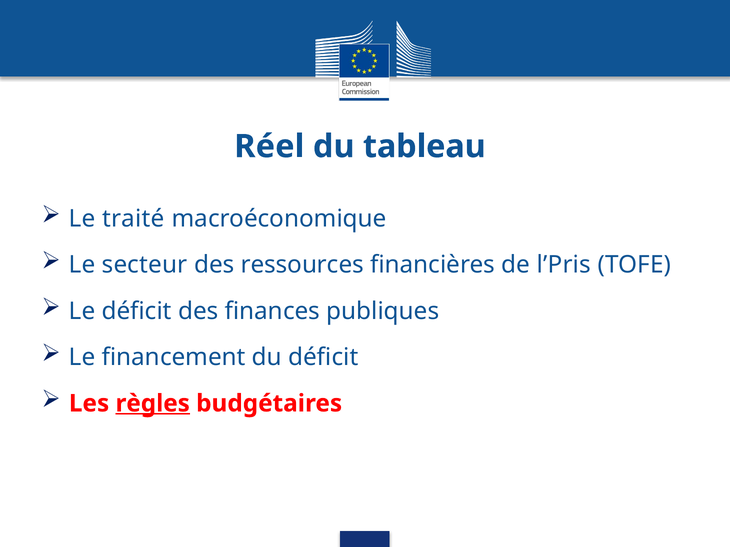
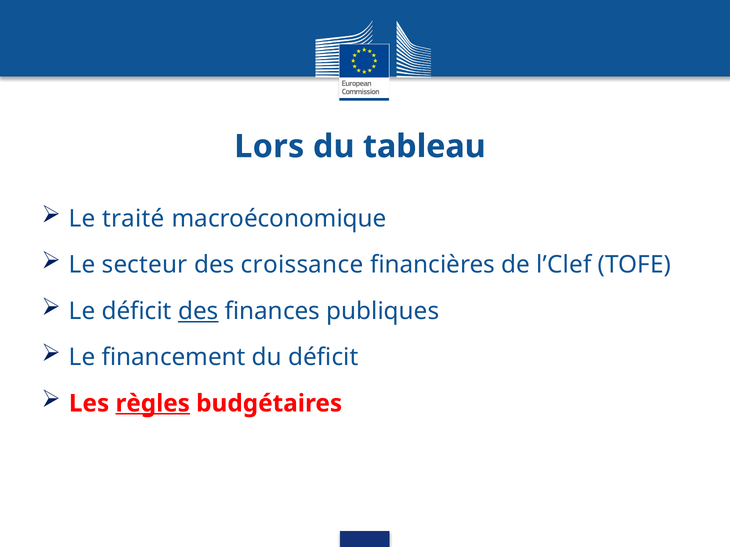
Réel: Réel -> Lors (269, 147)
ressources: ressources -> croissance (302, 265)
l’Pris: l’Pris -> l’Clef (564, 265)
des underline: none -> present (198, 311)
